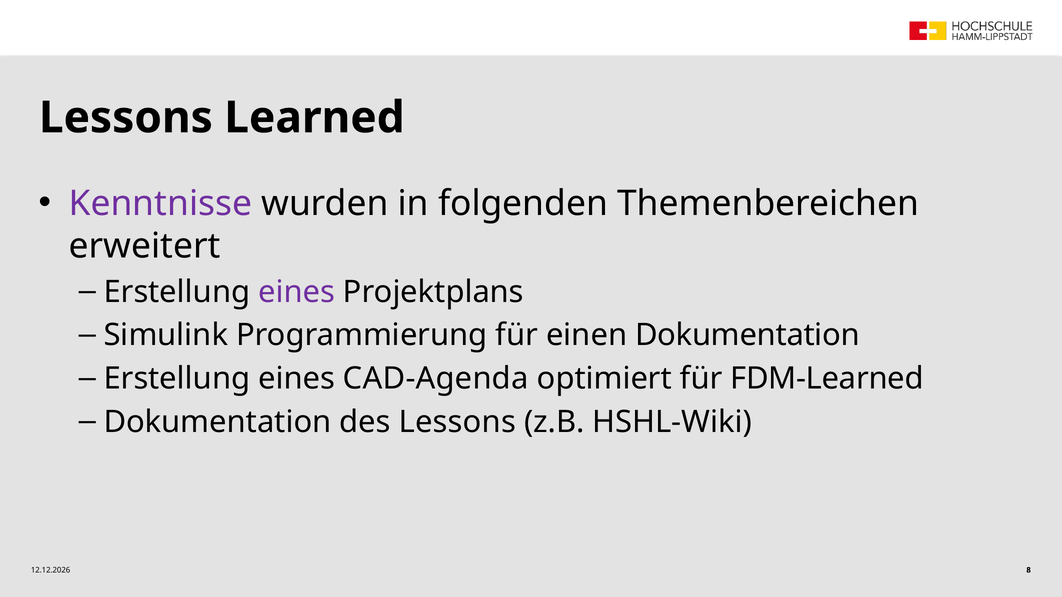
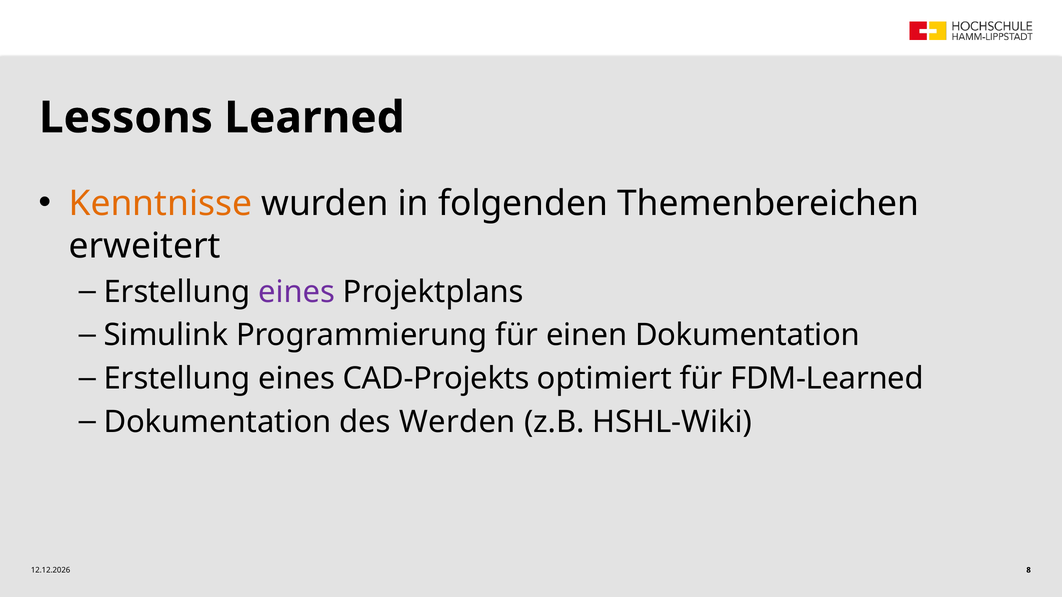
Kenntnisse colour: purple -> orange (160, 204)
CAD-Agenda: CAD-Agenda -> CAD-Projekts (436, 379)
des Lessons: Lessons -> Werden (457, 422)
